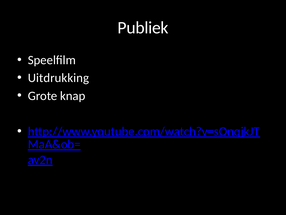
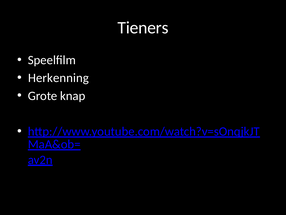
Publiek: Publiek -> Tieners (143, 28)
Uitdrukking: Uitdrukking -> Herkenning (58, 78)
